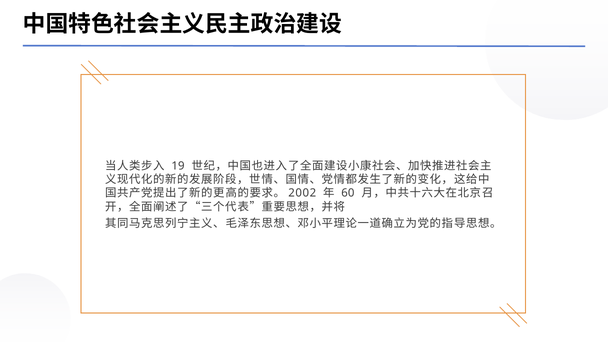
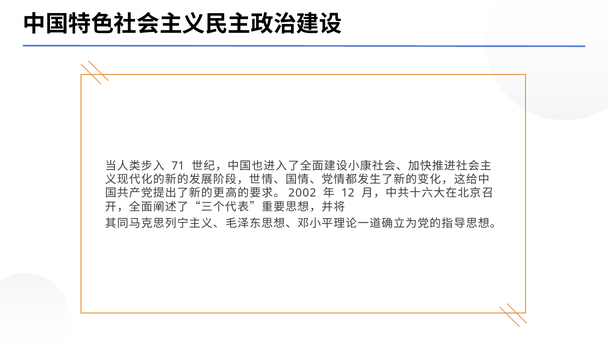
19: 19 -> 71 (178, 166)
60: 60 -> 12 (348, 193)
